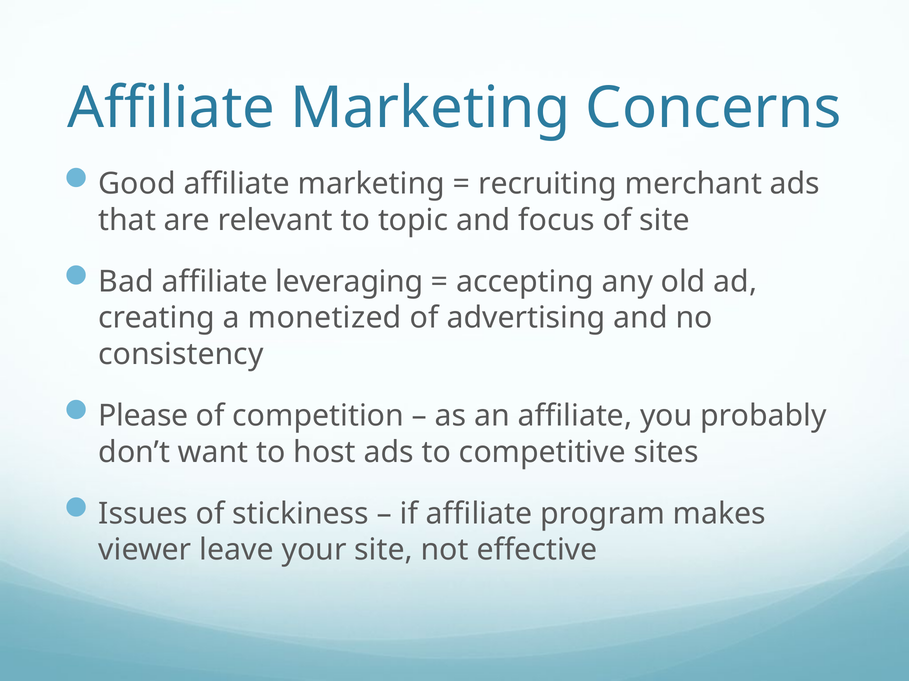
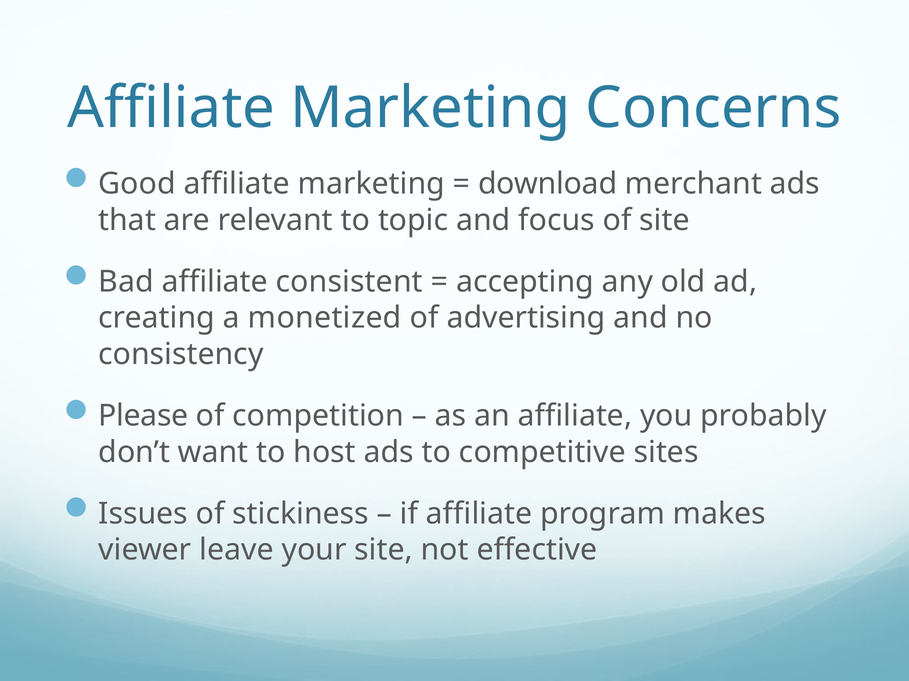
recruiting: recruiting -> download (548, 184)
leveraging: leveraging -> consistent (349, 282)
